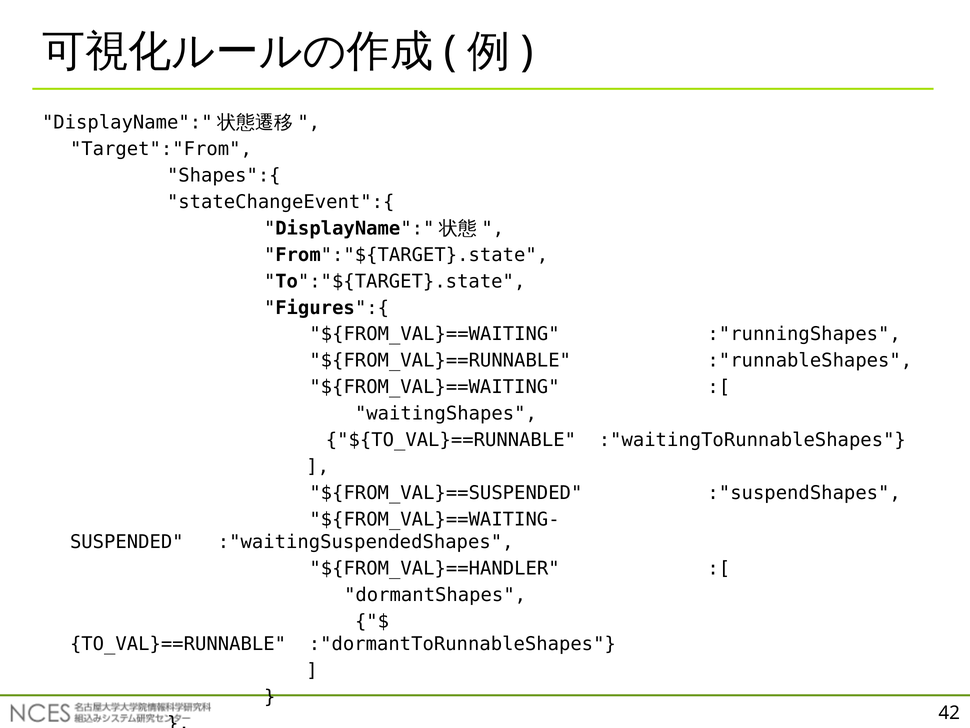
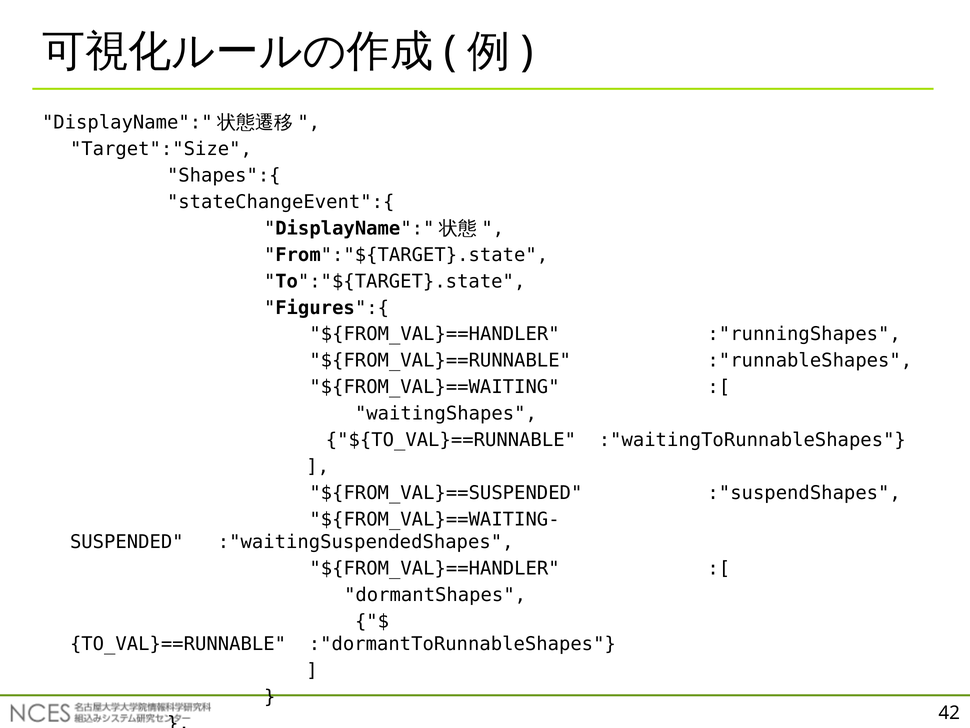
Target":"From: Target":"From -> Target":"Size (161, 149)
${FROM_VAL}==WAITING: ${FROM_VAL}==WAITING -> ${FROM_VAL}==HANDLER (435, 334)
